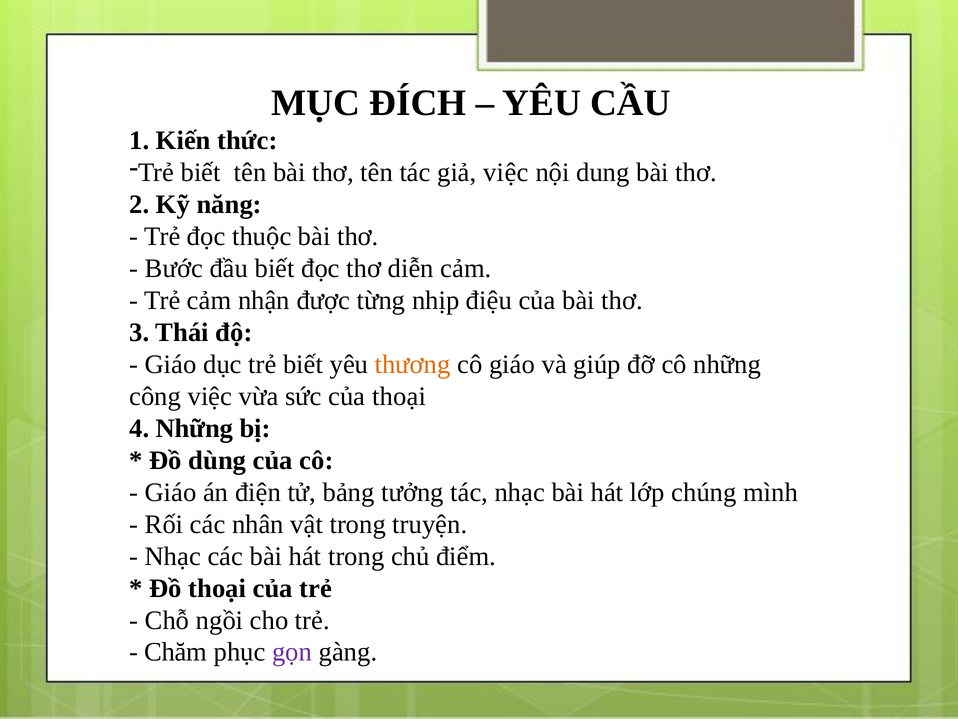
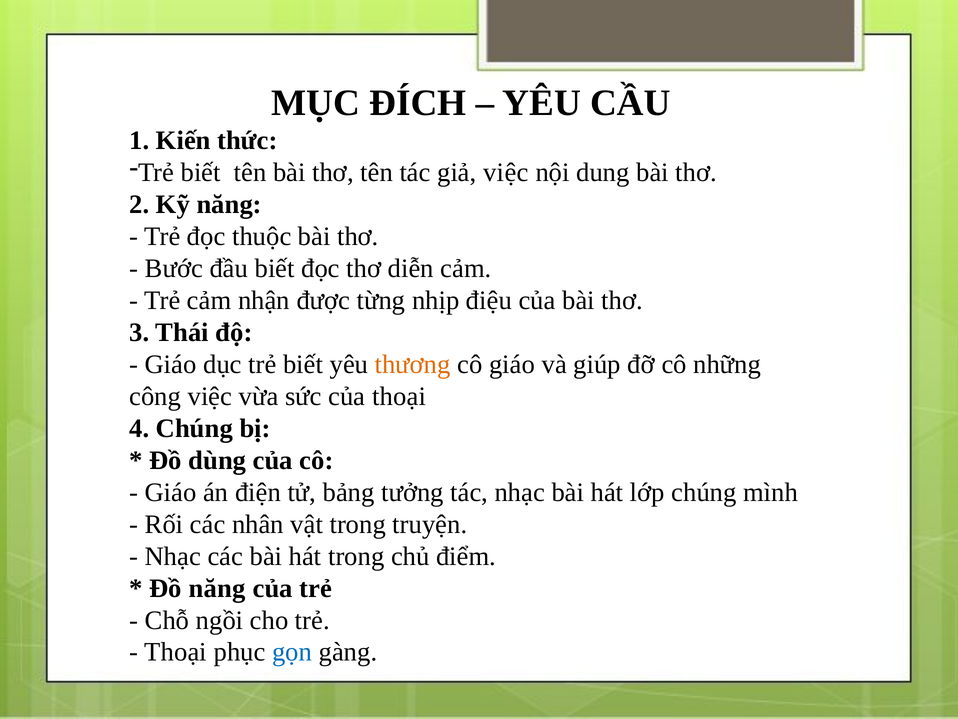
4 Những: Những -> Chúng (194, 428)
Đồ thoại: thoại -> năng (217, 588)
Chăm: Chăm -> Thoại (176, 652)
gọn colour: purple -> blue (292, 652)
